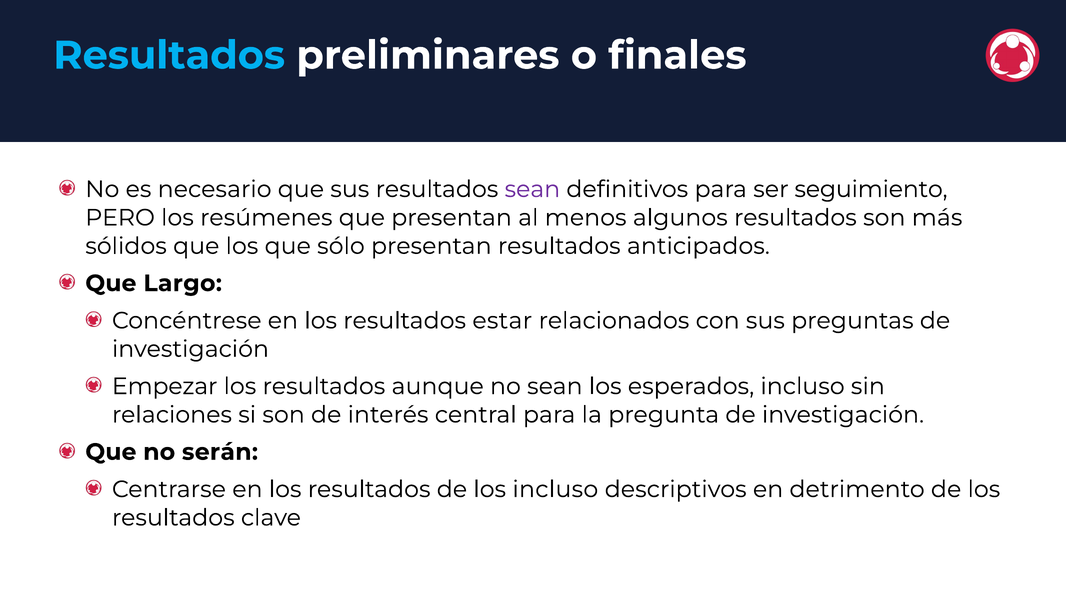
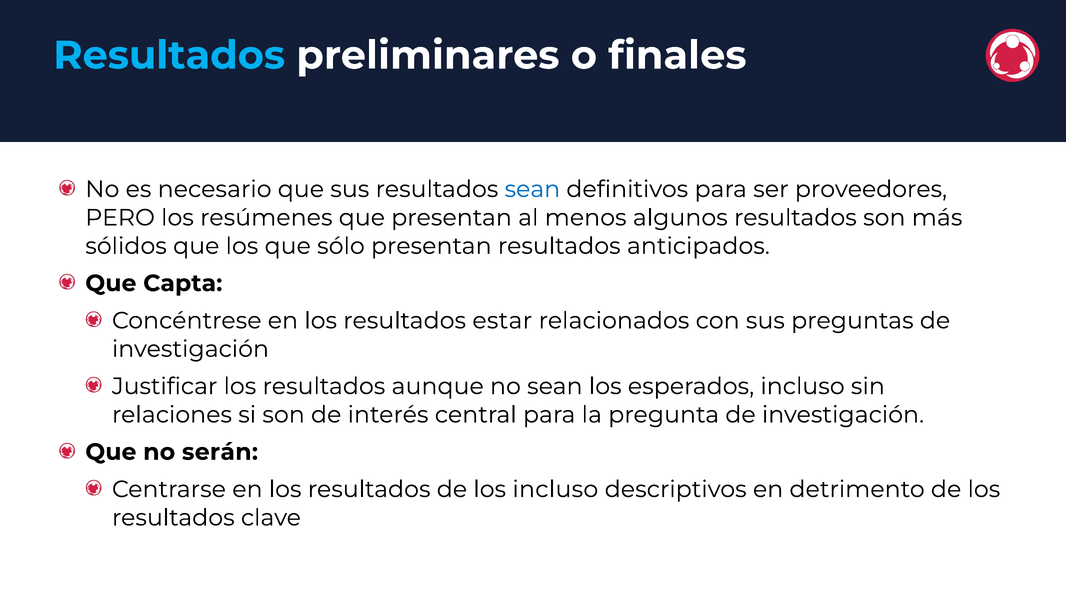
sean colour: purple -> blue (532, 189)
seguimiento: seguimiento -> proveedores (871, 189)
Largo: Largo -> Capta (183, 284)
Empezar: Empezar -> Justificar (165, 387)
